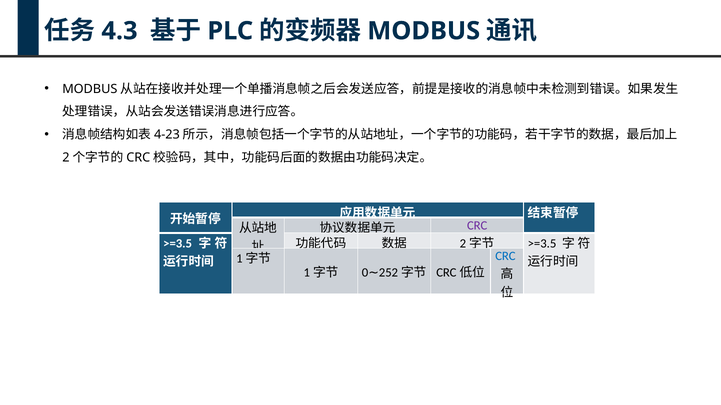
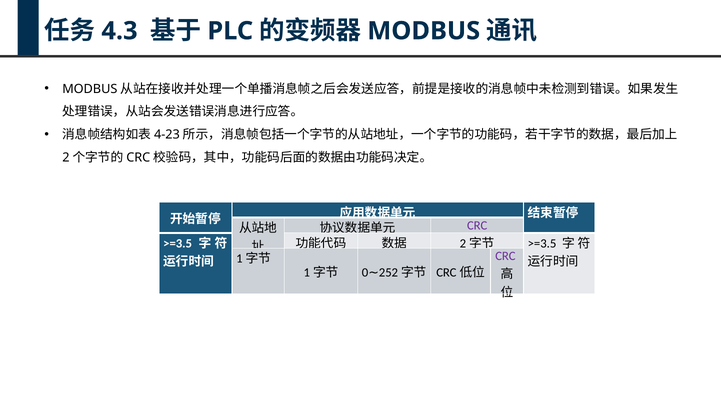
CRC colour: blue -> purple (505, 256)
